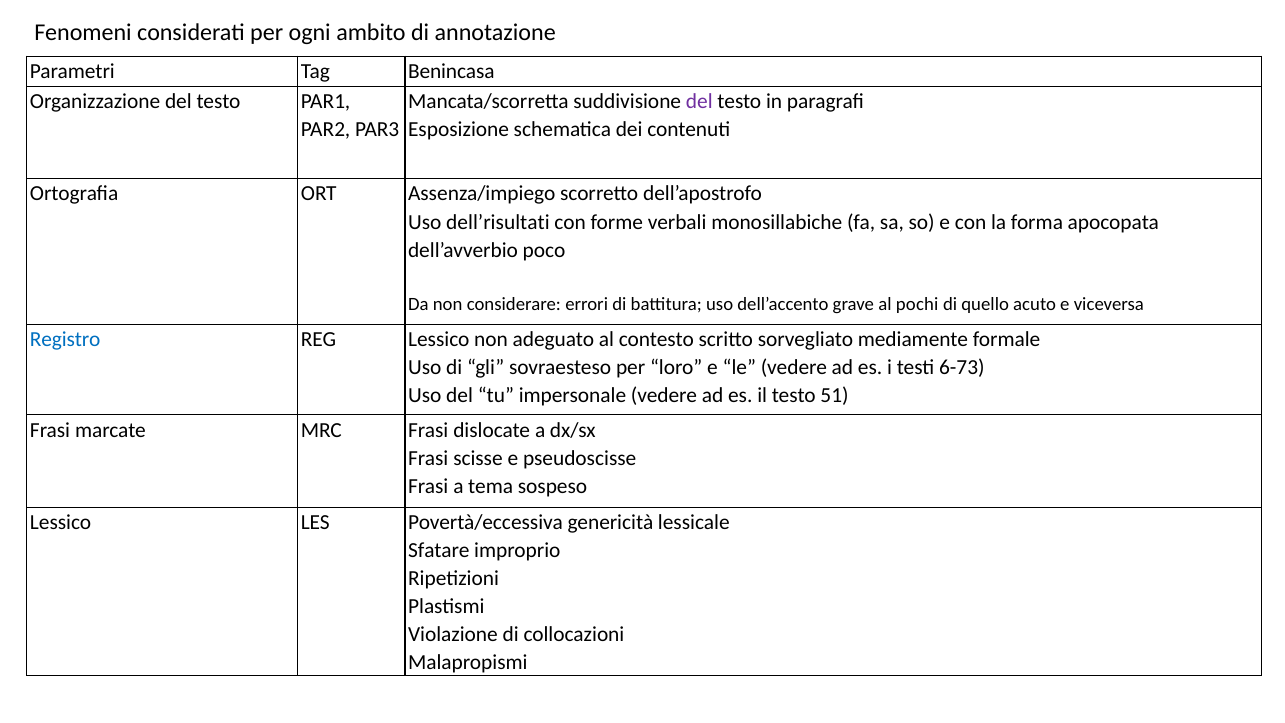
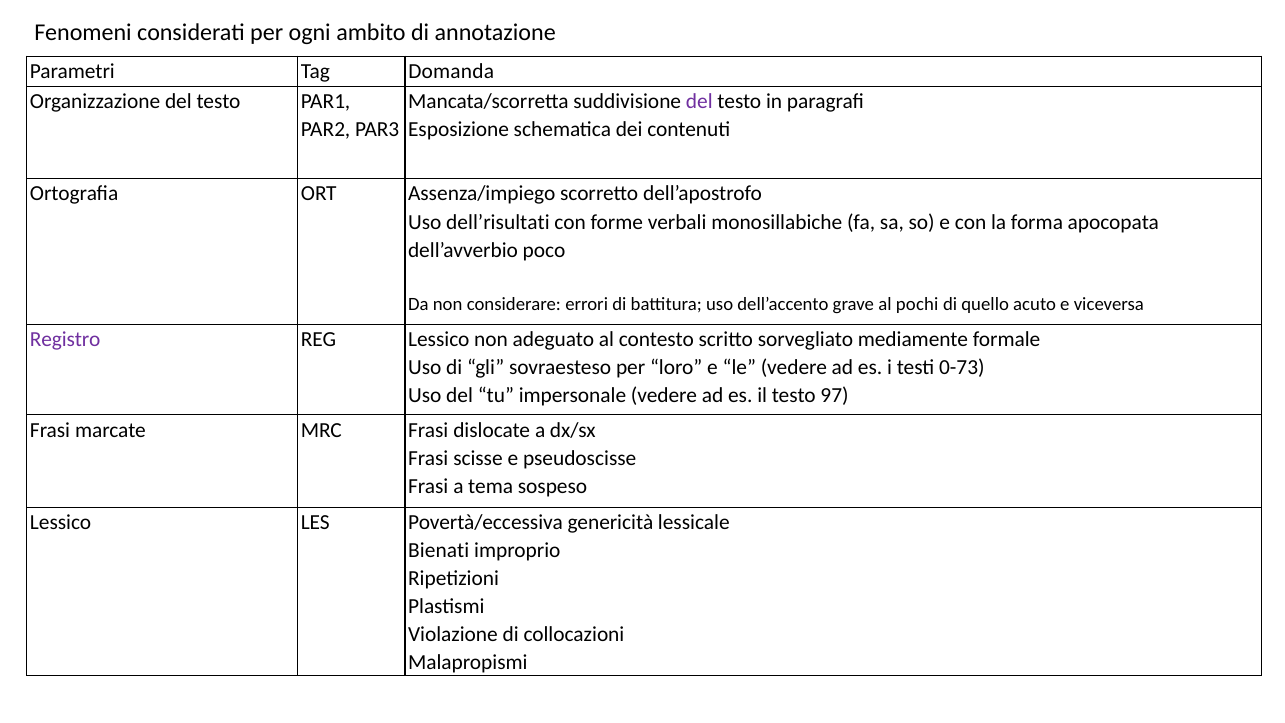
Benincasa: Benincasa -> Domanda (451, 71)
Registro colour: blue -> purple (65, 340)
6-73: 6-73 -> 0-73 (962, 368)
51: 51 -> 97 (835, 396)
Sfatare: Sfatare -> Bienati (439, 551)
